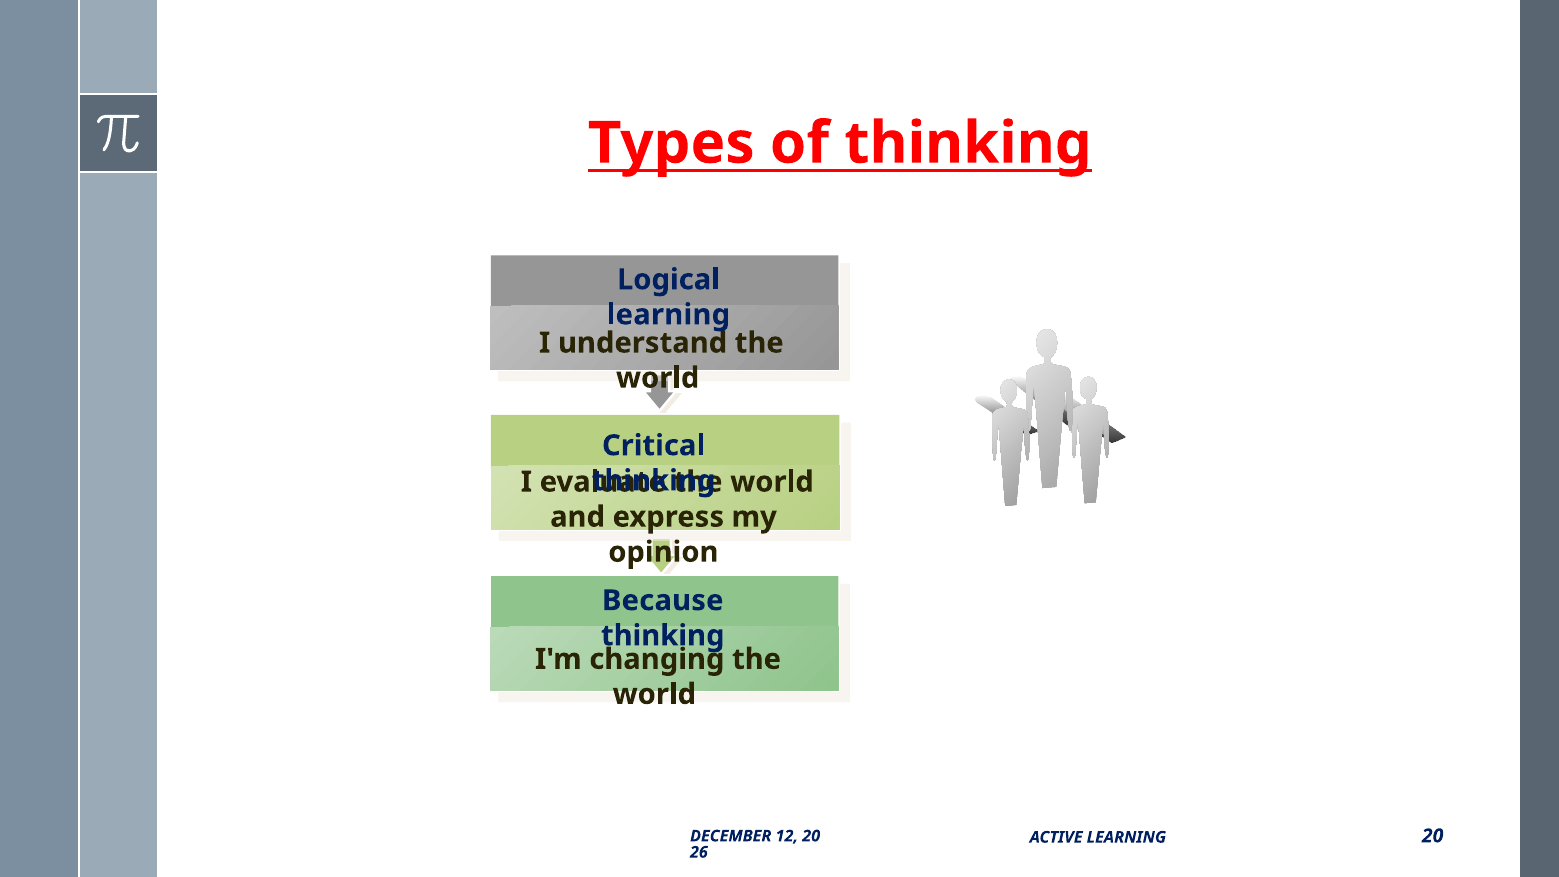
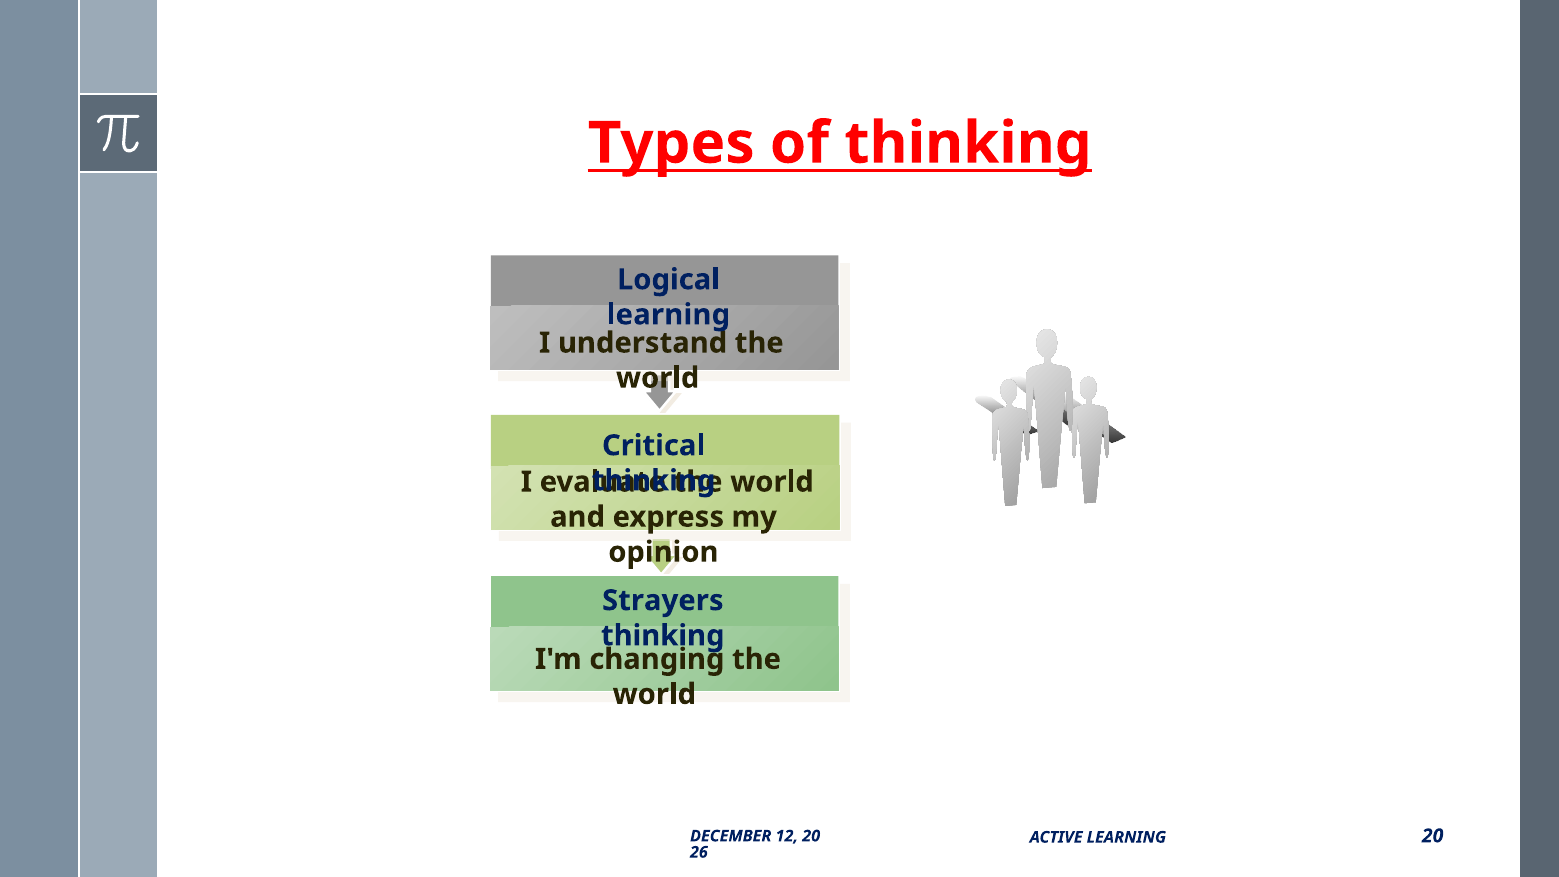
Because: Because -> Strayers (663, 601)
